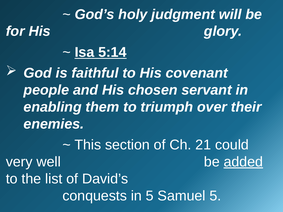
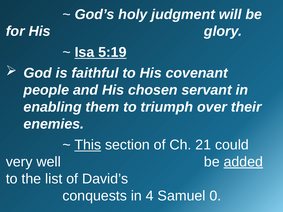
5:14: 5:14 -> 5:19 (112, 52)
This underline: none -> present (88, 145)
in 5: 5 -> 4 (150, 196)
Samuel 5: 5 -> 0 (215, 196)
